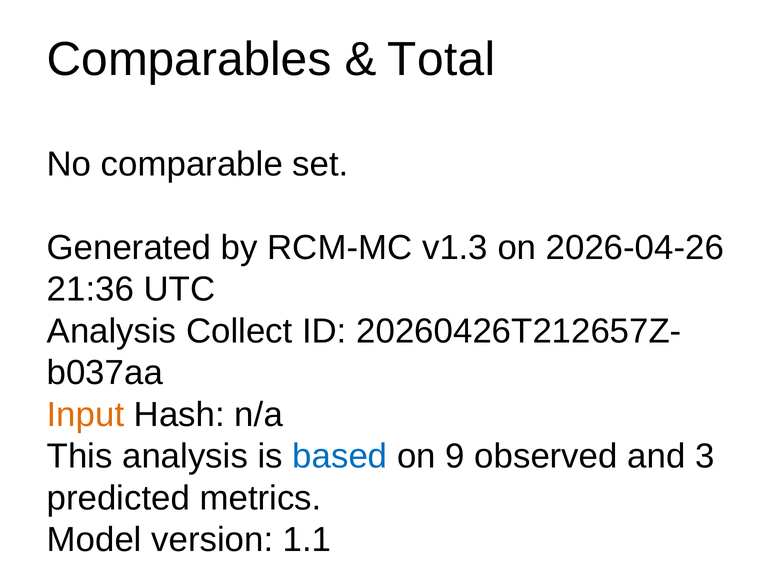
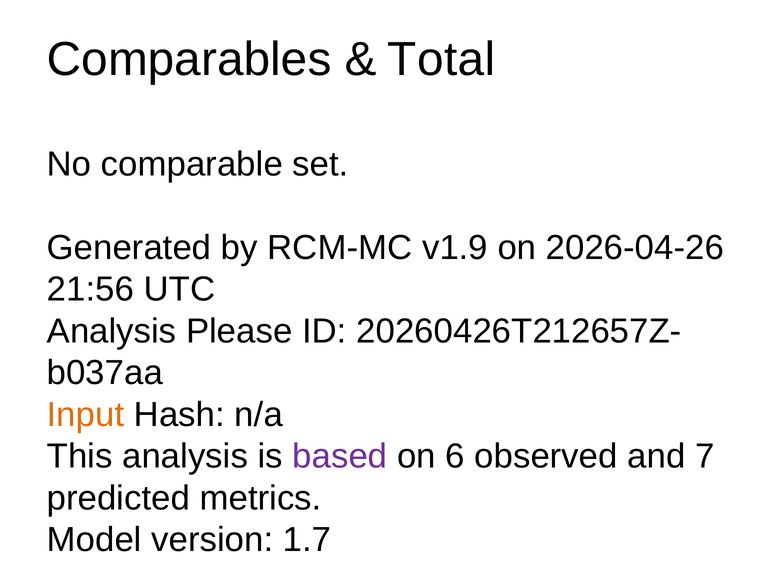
v1.3: v1.3 -> v1.9 (455, 248)
21:36: 21:36 -> 21:56 (90, 290)
Collect: Collect -> Please (239, 331)
based colour: blue -> purple (340, 457)
9: 9 -> 6 (455, 457)
3: 3 -> 7 (705, 457)
1.1: 1.1 -> 1.7 (307, 540)
